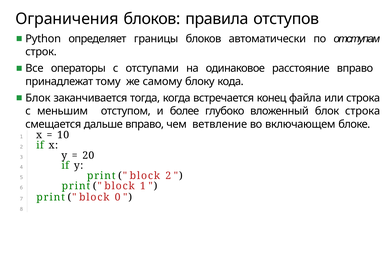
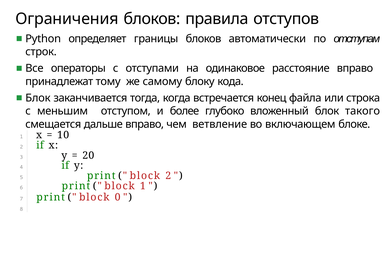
блок строка: строка -> такого (363, 111)
